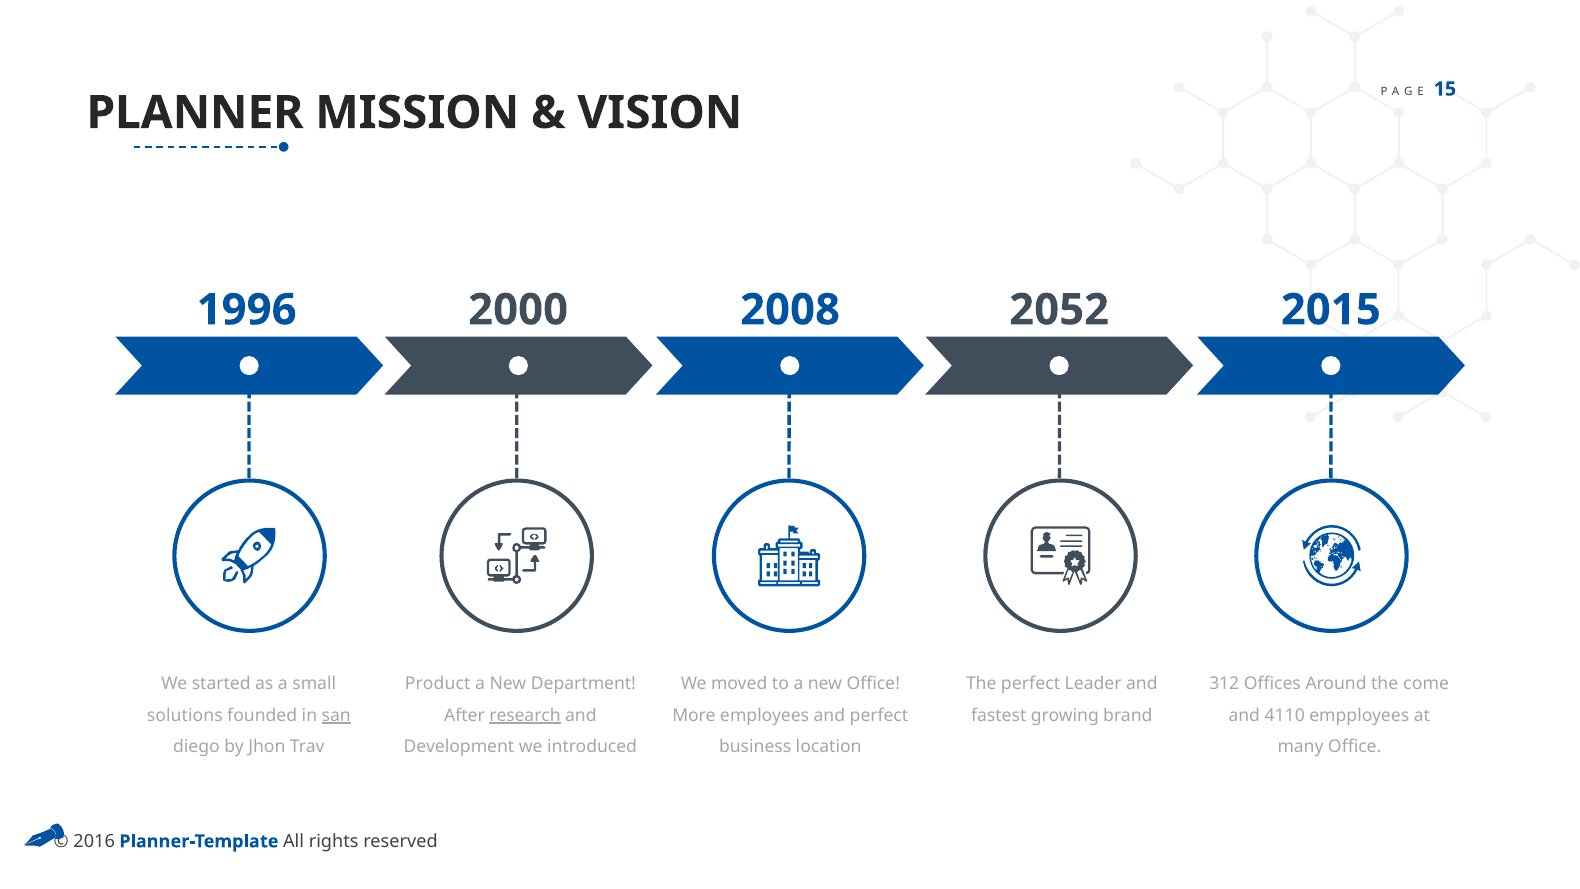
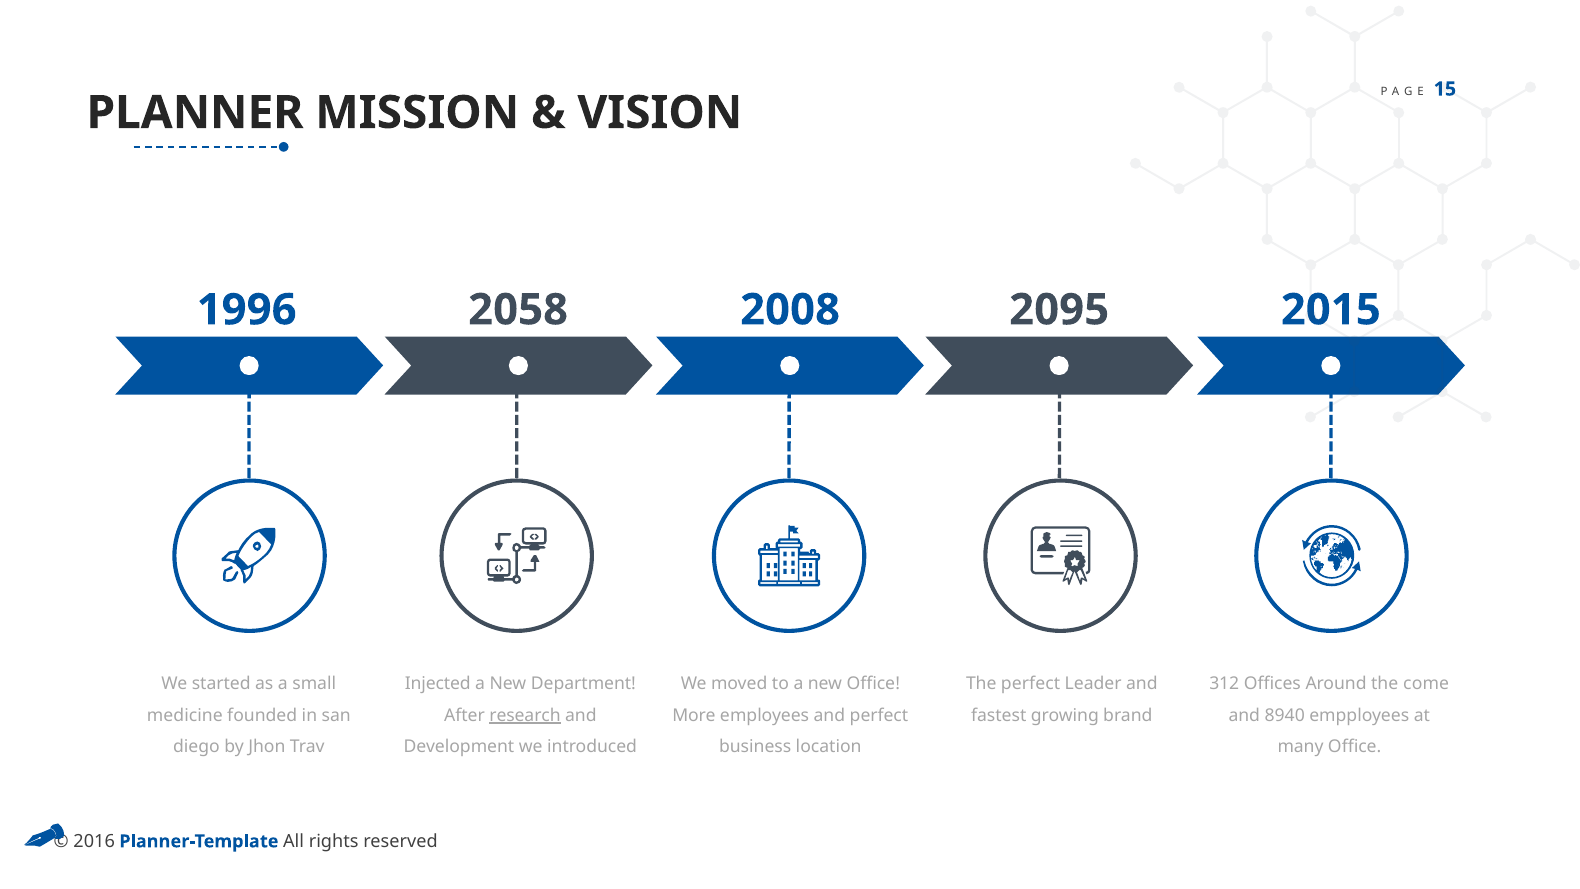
2000: 2000 -> 2058 (518, 310)
2052: 2052 -> 2095 (1059, 310)
Product: Product -> Injected (438, 684)
solutions: solutions -> medicine (185, 715)
san underline: present -> none (336, 715)
4110: 4110 -> 8940 (1285, 715)
